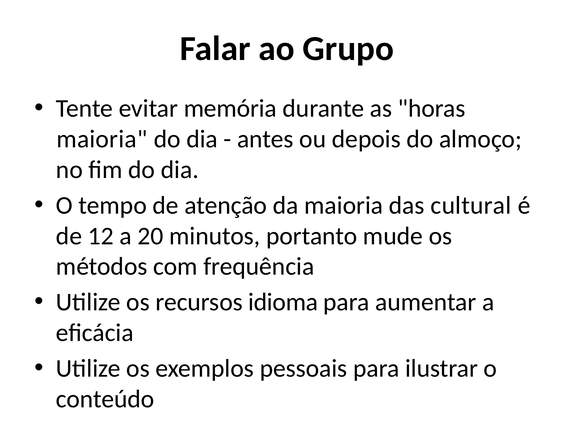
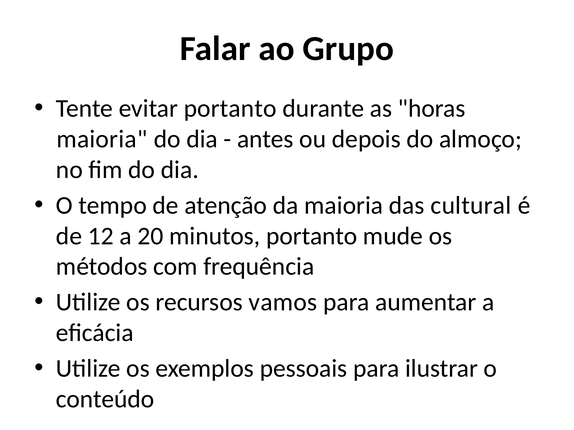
evitar memória: memória -> portanto (230, 109)
idioma: idioma -> vamos (283, 303)
